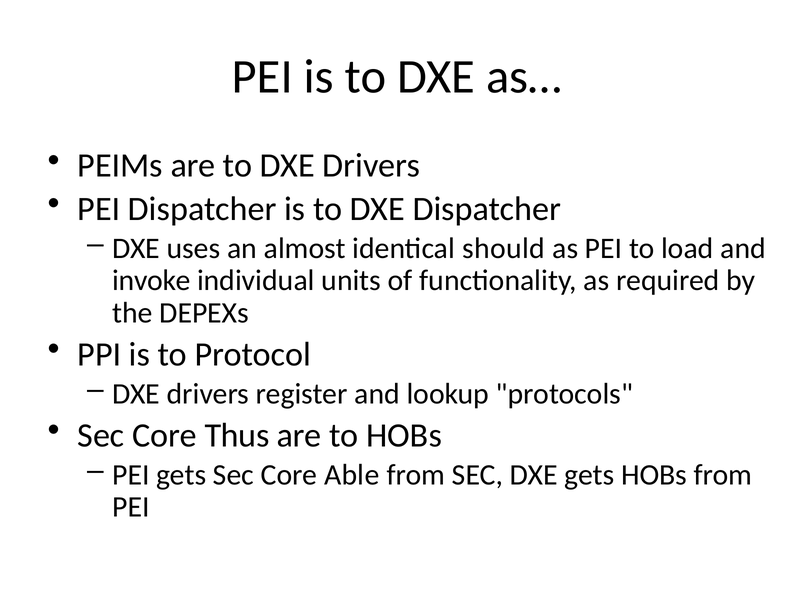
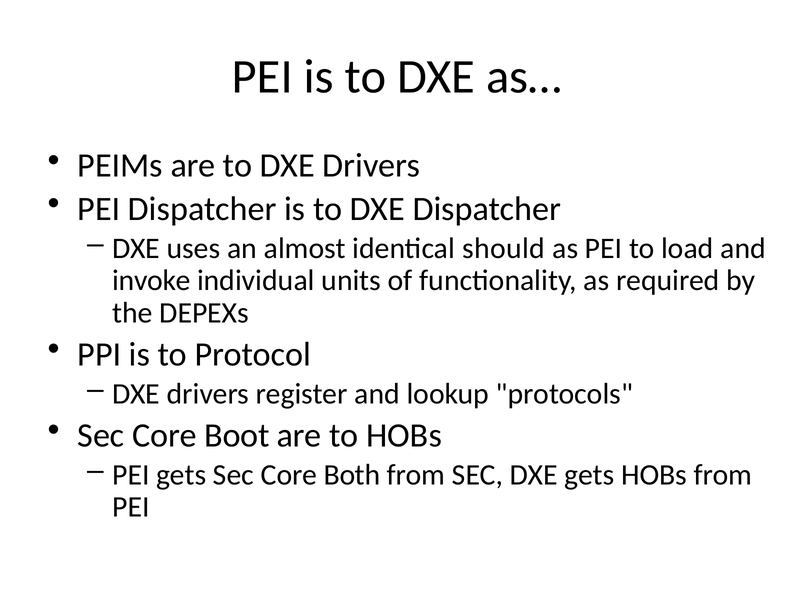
Thus: Thus -> Boot (237, 436)
Able: Able -> Both (352, 475)
